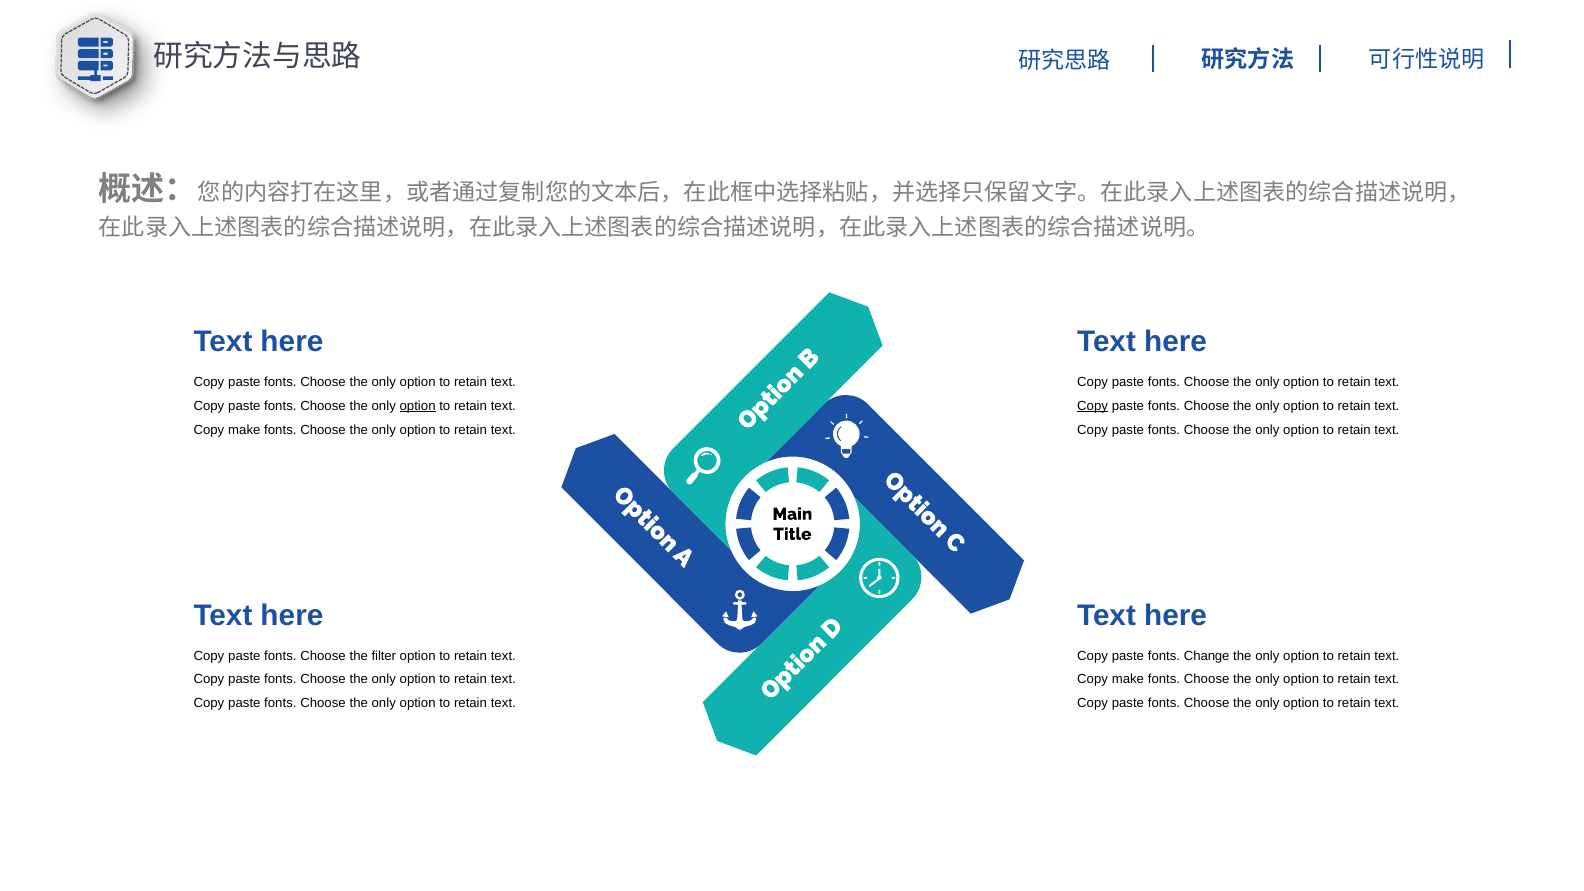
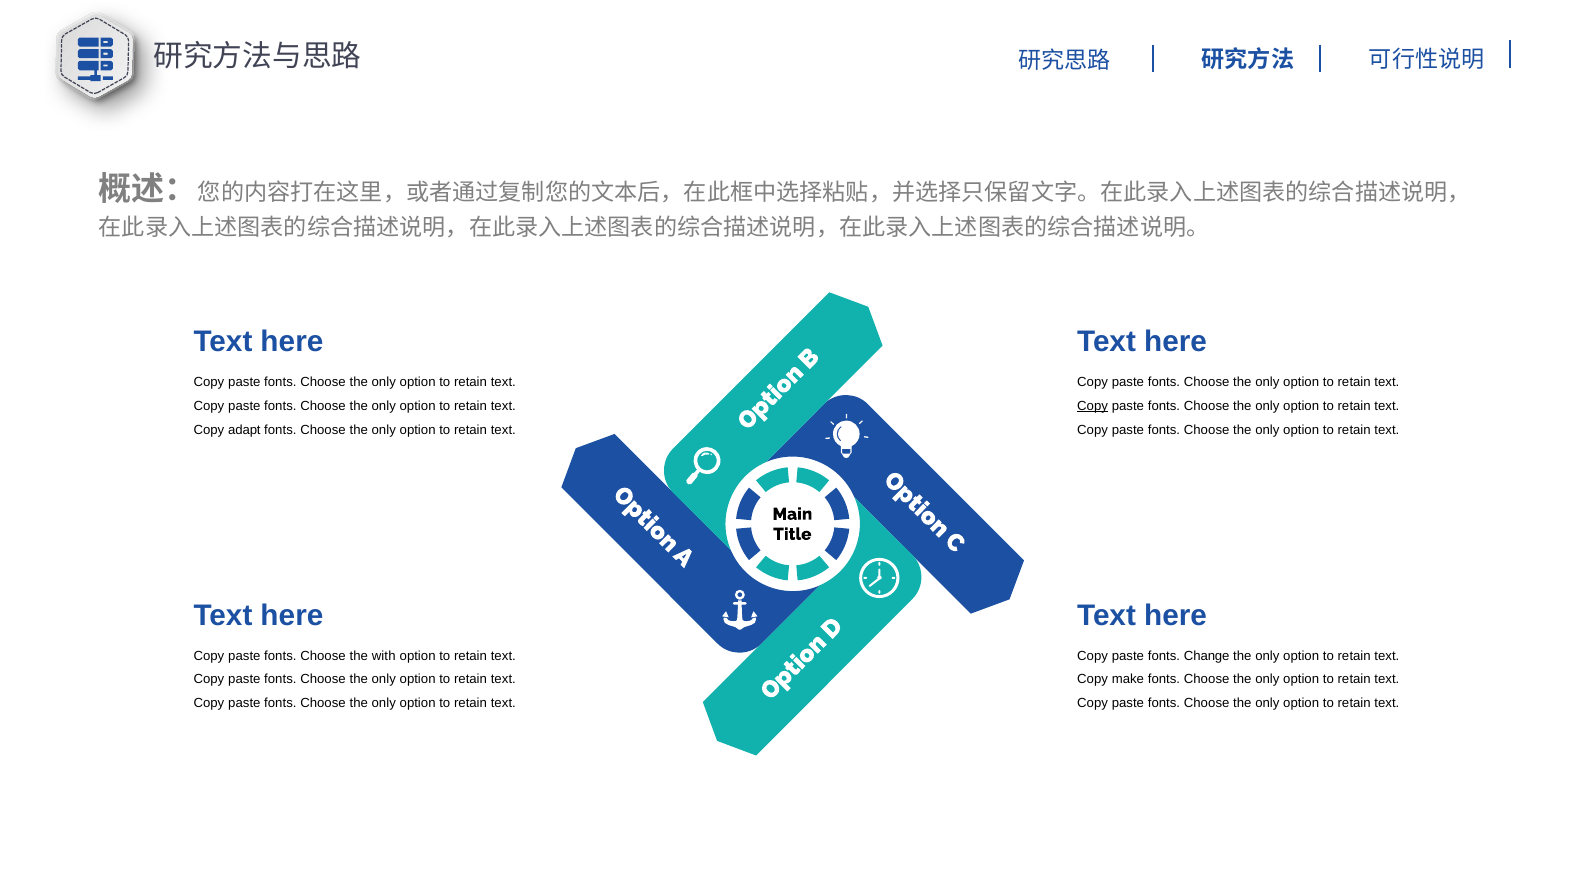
option underline: present -> none (418, 406)
make: make -> adapt (244, 430)
filter: filter -> with (384, 656)
